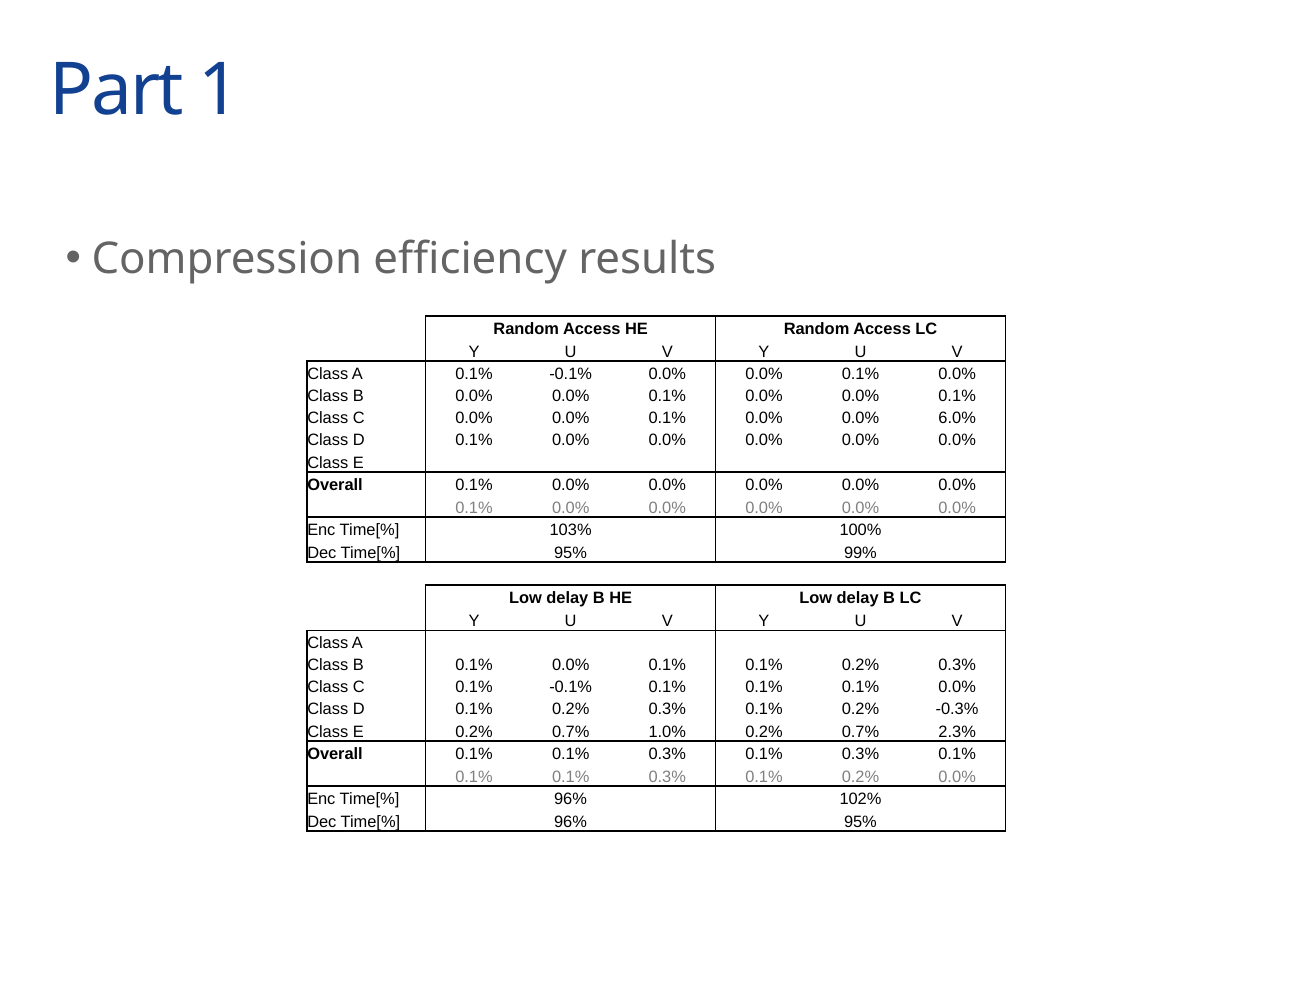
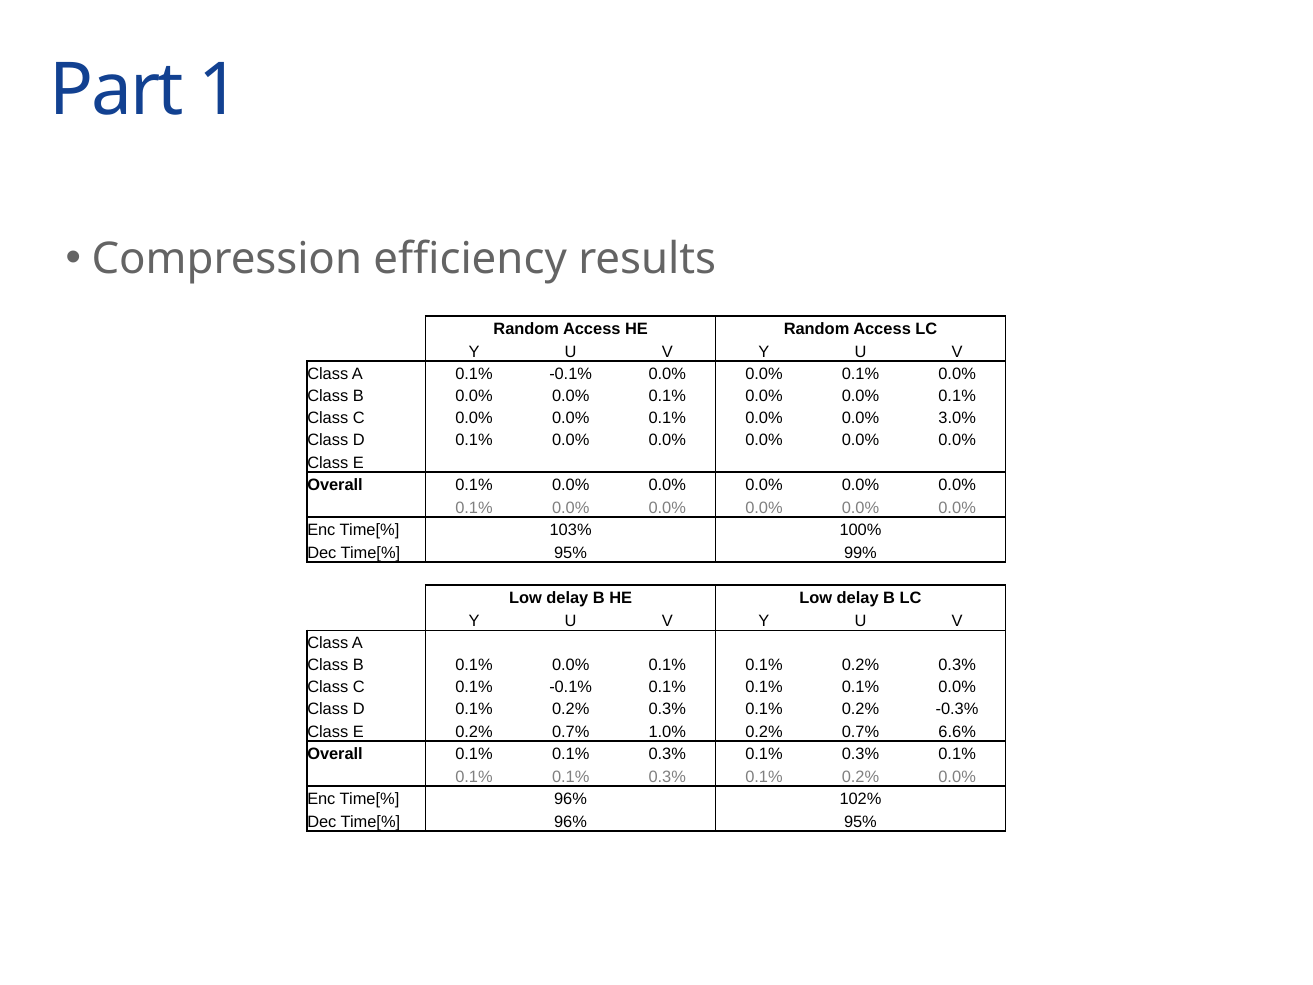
6.0%: 6.0% -> 3.0% (957, 418)
2.3%: 2.3% -> 6.6% (957, 732)
